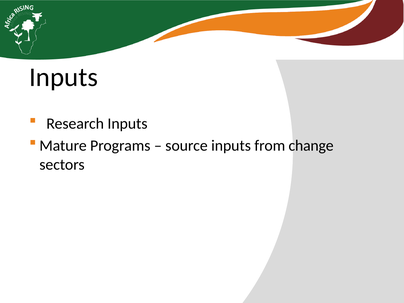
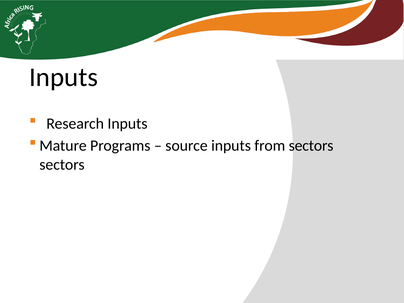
from change: change -> sectors (311, 146)
